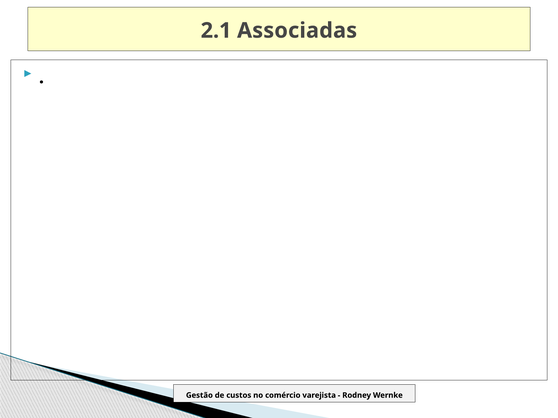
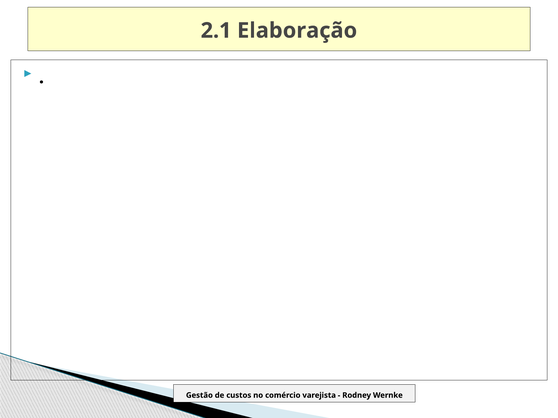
Associadas: Associadas -> Elaboração (297, 31)
